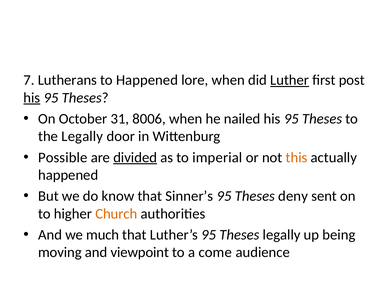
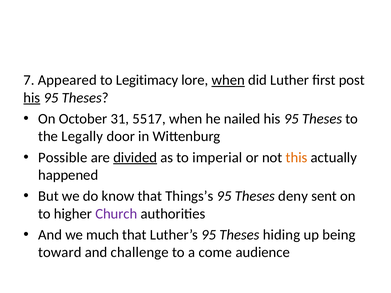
Lutherans: Lutherans -> Appeared (67, 80)
to Happened: Happened -> Legitimacy (147, 80)
when underline: none -> present (228, 80)
Luther underline: present -> none (290, 80)
8006: 8006 -> 5517 (149, 119)
Sinner’s: Sinner’s -> Things’s (189, 196)
Church colour: orange -> purple (116, 214)
Theses legally: legally -> hiding (282, 235)
moving: moving -> toward (60, 253)
viewpoint: viewpoint -> challenge (140, 253)
